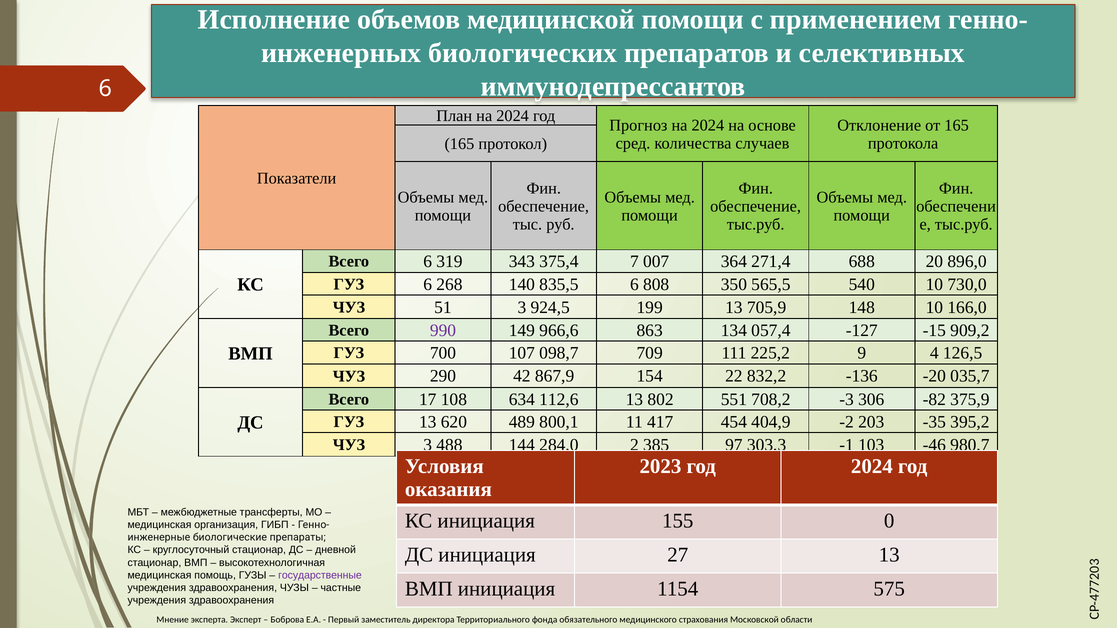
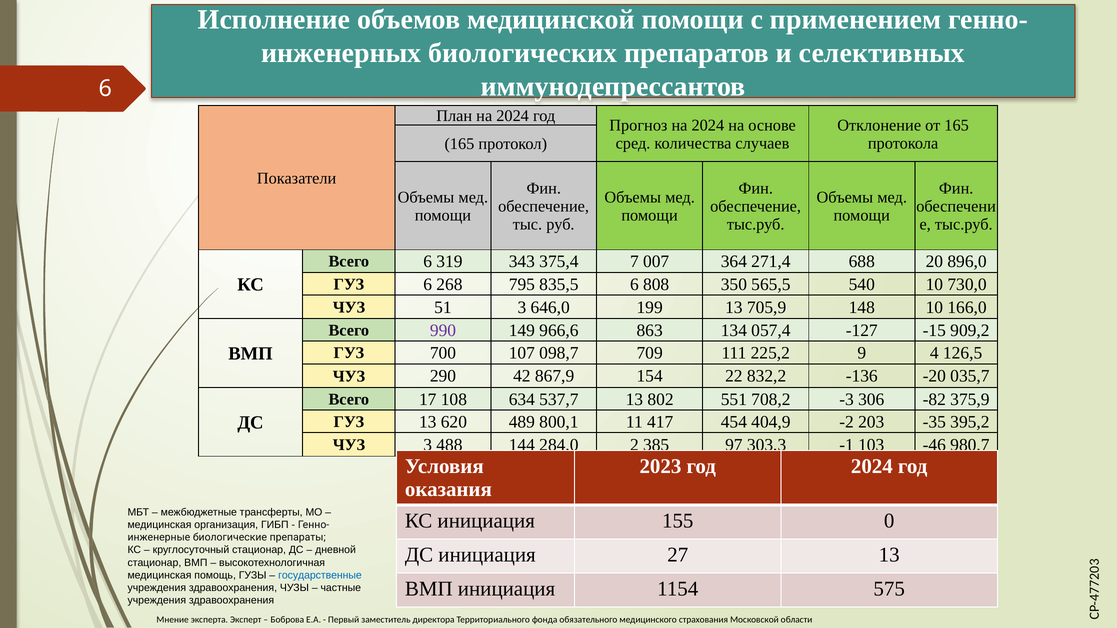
140: 140 -> 795 (522, 284)
924,5: 924,5 -> 646,0 (550, 308)
112,6: 112,6 -> 537,7 (559, 399)
государственные colour: purple -> blue (320, 575)
